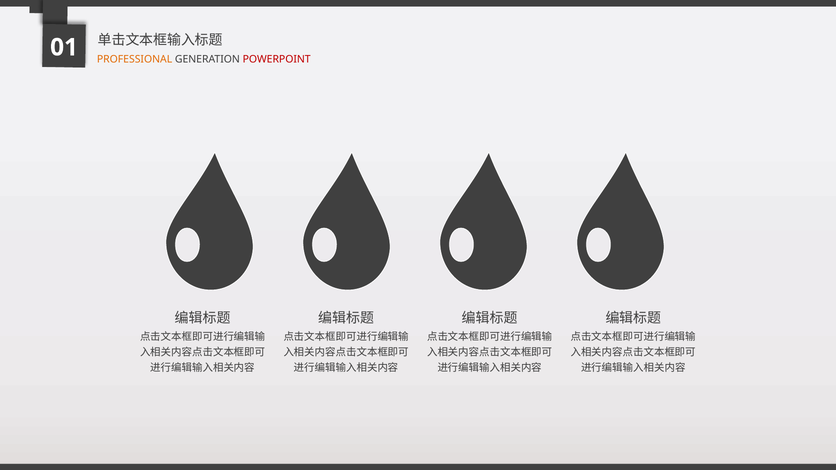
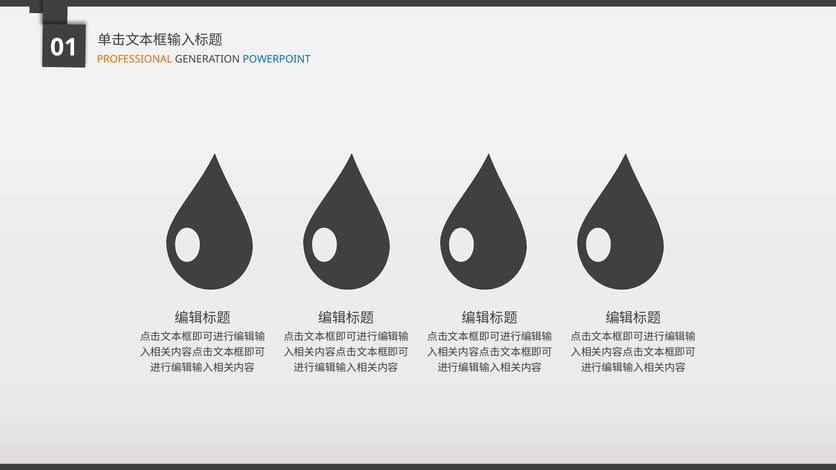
POWERPOINT colour: red -> blue (277, 59)
